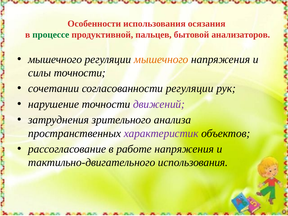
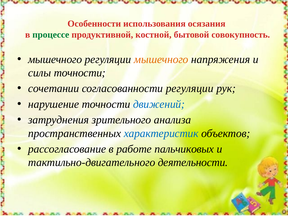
пальцев: пальцев -> костной (153, 35)
анализаторов: анализаторов -> совокупность (241, 35)
движений colour: purple -> blue (159, 104)
характеристик colour: purple -> blue (161, 133)
работе напряжения: напряжения -> пальчиковых (184, 149)
тактильно-двигательного использования: использования -> деятельности (193, 162)
